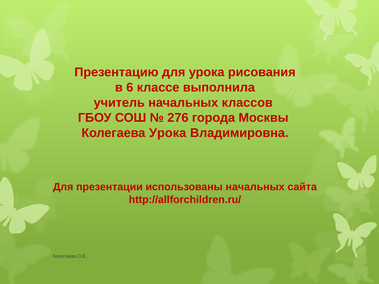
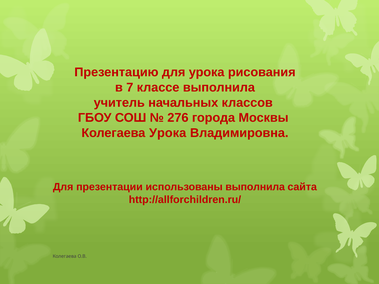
6: 6 -> 7 (130, 88)
использованы начальных: начальных -> выполнила (255, 187)
